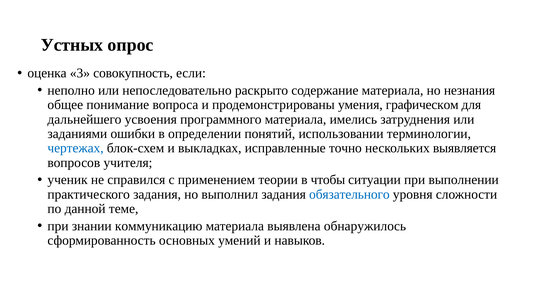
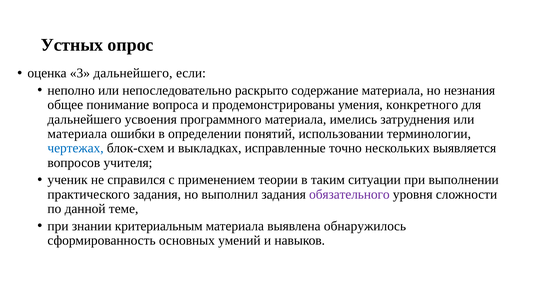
3 совокупность: совокупность -> дальнейшего (133, 73)
графическом: графическом -> конкретного (422, 105)
заданиями: заданиями -> материала (77, 134)
чтобы: чтобы -> таким (328, 180)
обязательного colour: blue -> purple (349, 194)
коммуникацию: коммуникацию -> критериальным (159, 226)
